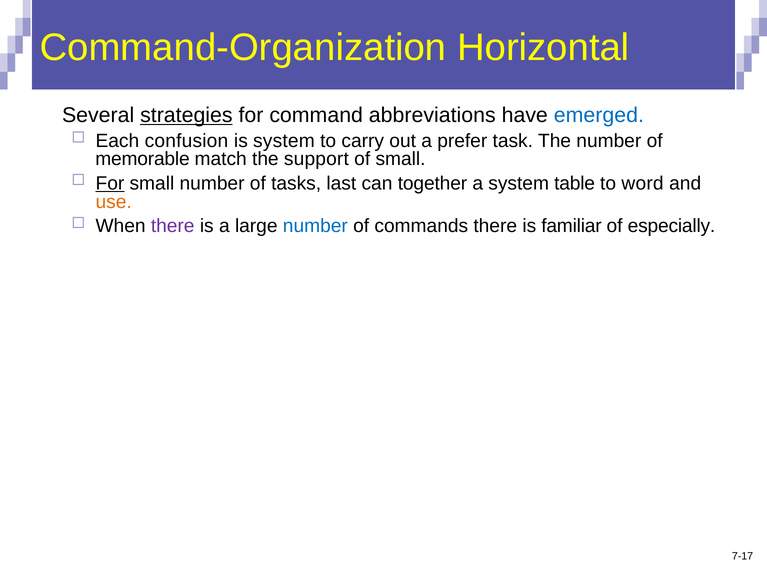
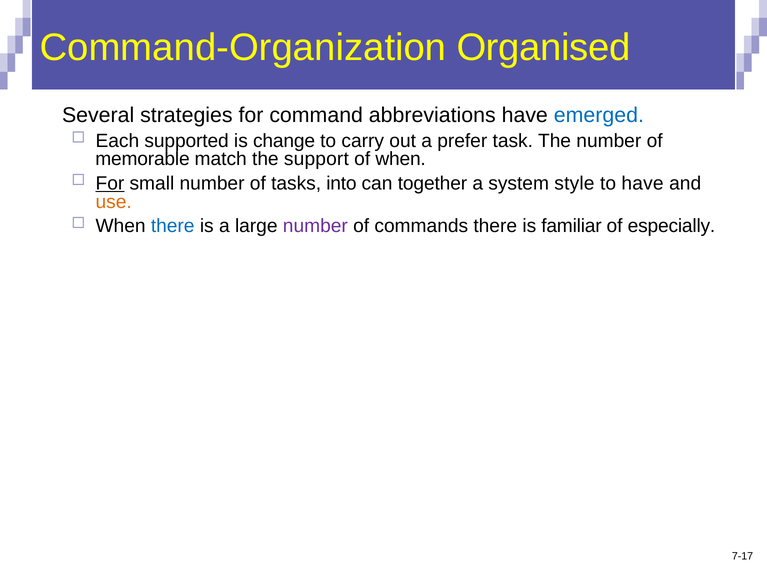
Horizontal: Horizontal -> Organised (543, 47)
strategies underline: present -> none (186, 115)
confusion: confusion -> supported (187, 141)
is system: system -> change (284, 141)
of small: small -> when (401, 159)
last: last -> into (341, 183)
table: table -> style (574, 183)
to word: word -> have (643, 183)
there colour: purple -> blue (173, 226)
number colour: blue -> purple (315, 226)
